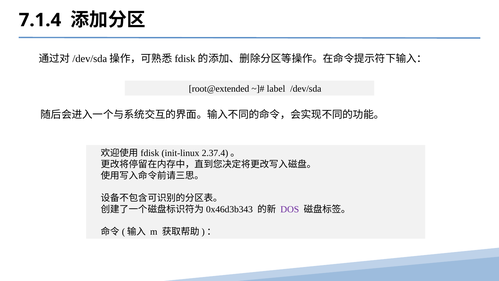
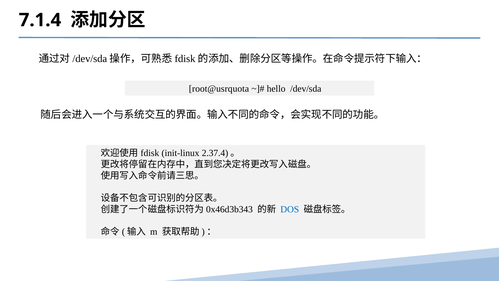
root@extended: root@extended -> root@usrquota (219, 89)
label: label -> hello (276, 89)
DOS colour: purple -> blue (290, 209)
